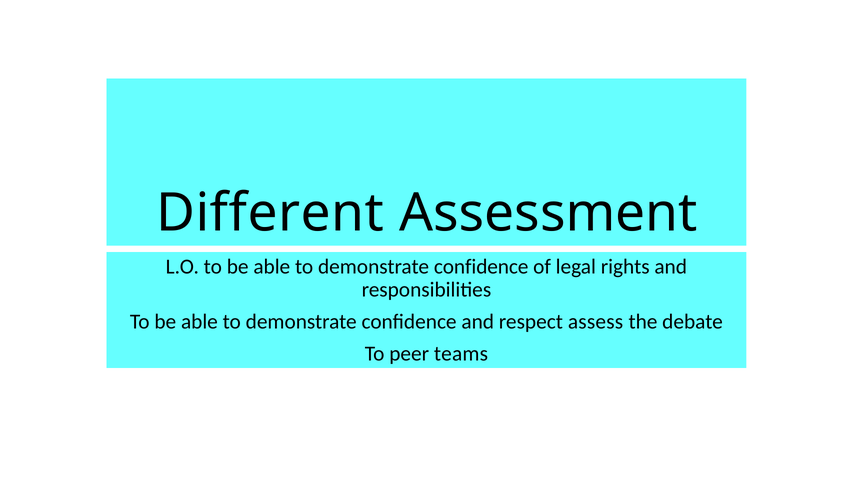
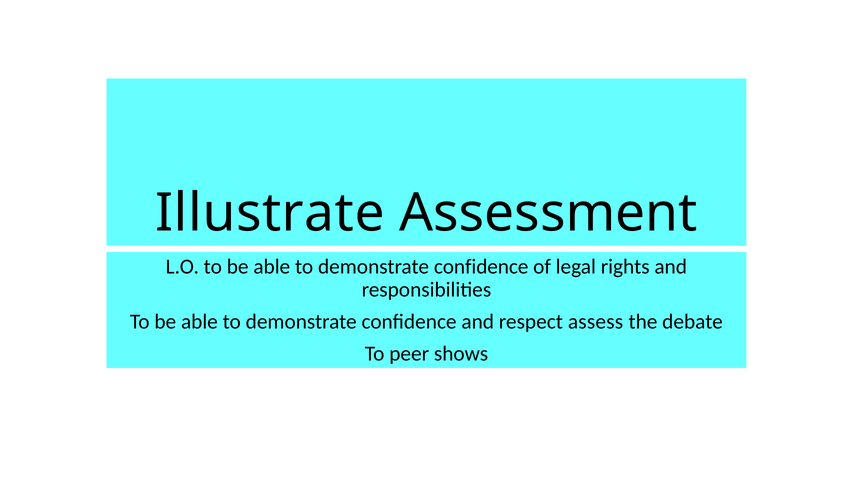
Different: Different -> Illustrate (270, 213)
teams: teams -> shows (461, 353)
